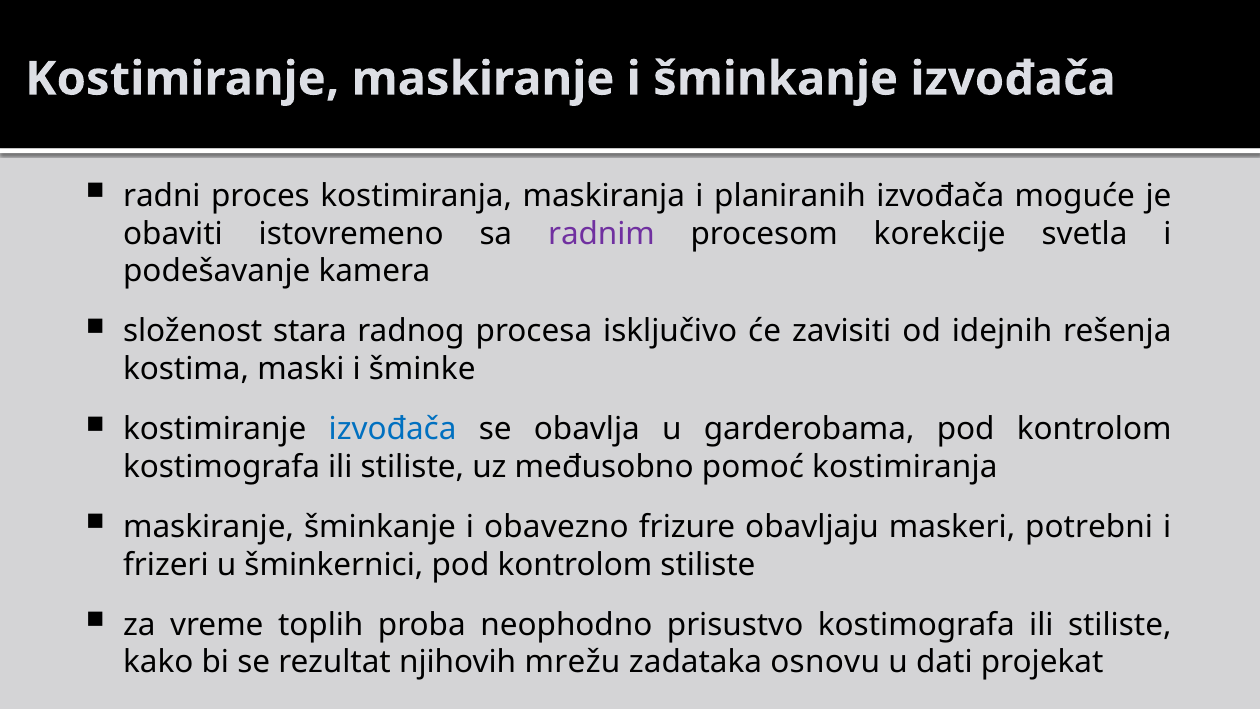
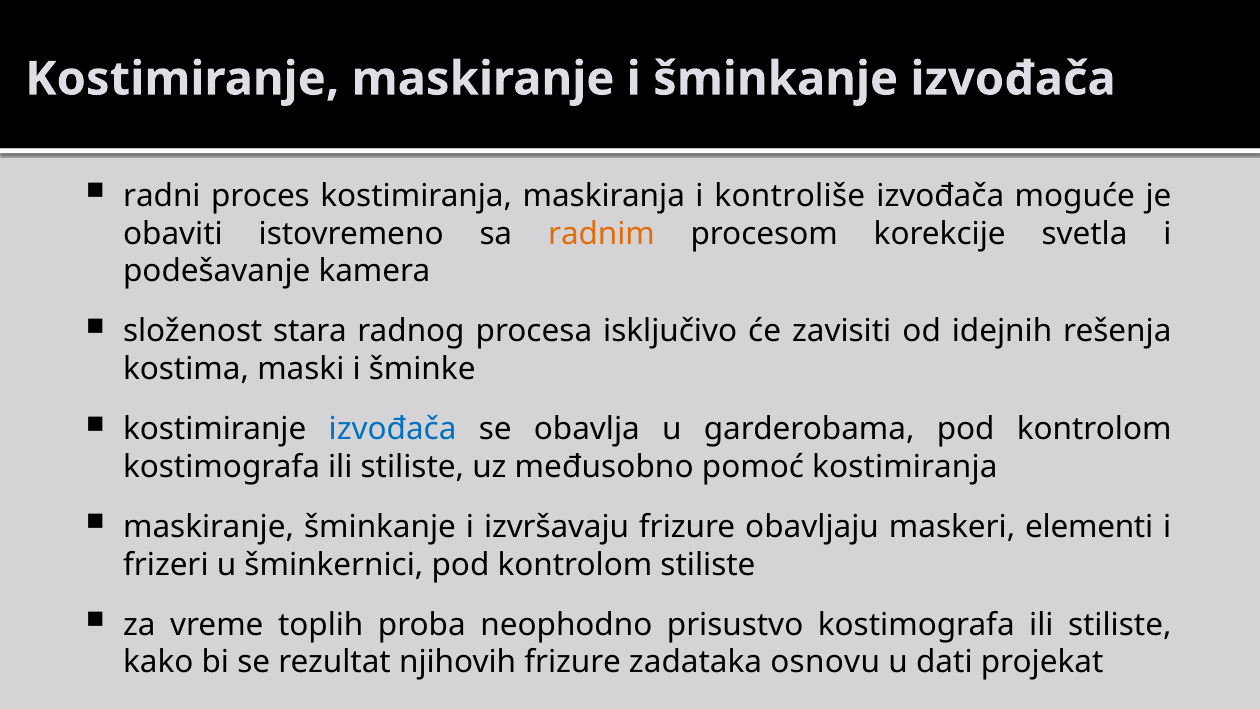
planiranih: planiranih -> kontroliše (790, 196)
radnim colour: purple -> orange (601, 234)
obavezno: obavezno -> izvršavaju (557, 527)
potrebni: potrebni -> elementi (1089, 527)
njihovih mrežu: mrežu -> frizure (573, 662)
